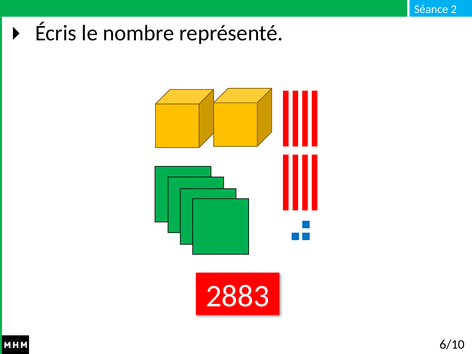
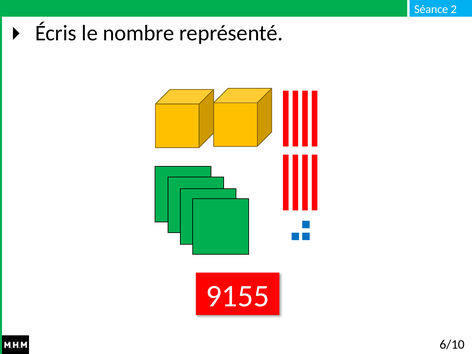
2883: 2883 -> 9155 (238, 296)
